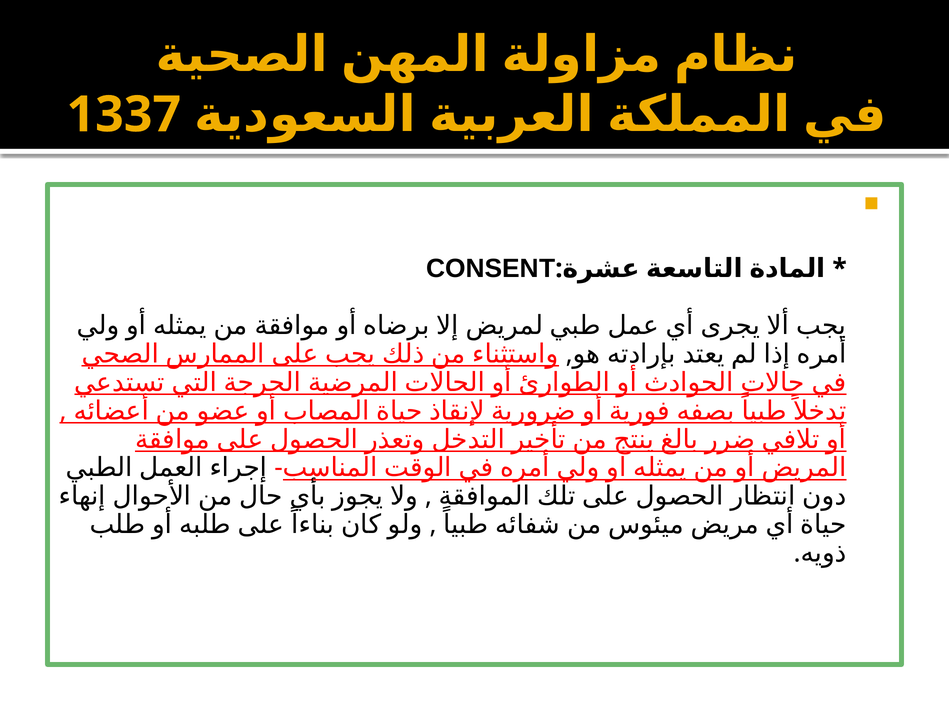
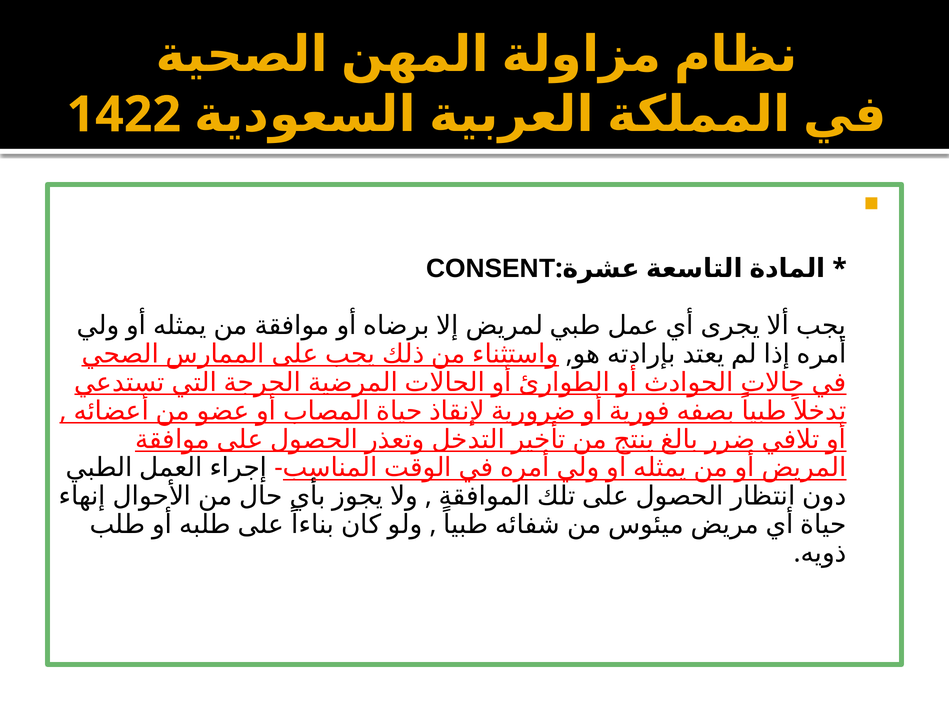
1337: 1337 -> 1422 (124, 115)
